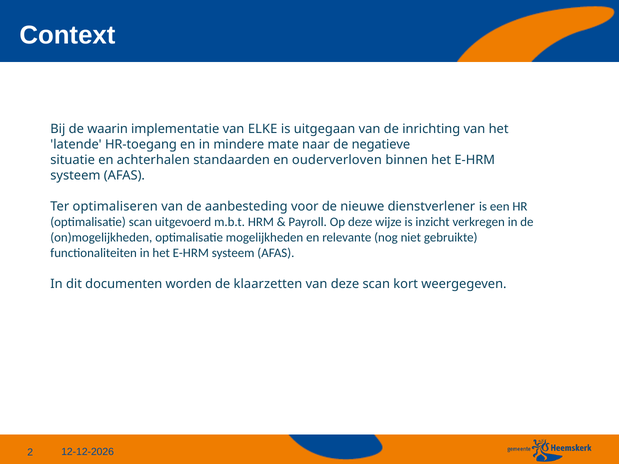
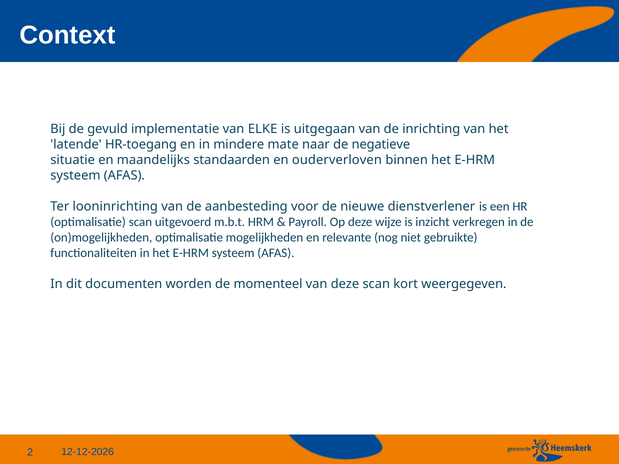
waarin: waarin -> gevuld (108, 129)
achterhalen: achterhalen -> maandelijks (153, 160)
optimaliseren: optimaliseren -> looninrichting (115, 207)
klaarzetten: klaarzetten -> momenteel (268, 284)
